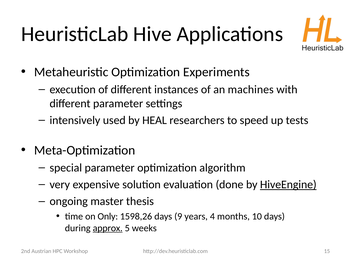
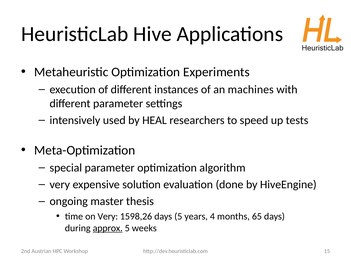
HiveEngine underline: present -> none (288, 185)
on Only: Only -> Very (108, 217)
days 9: 9 -> 5 (178, 217)
10: 10 -> 65 (257, 217)
